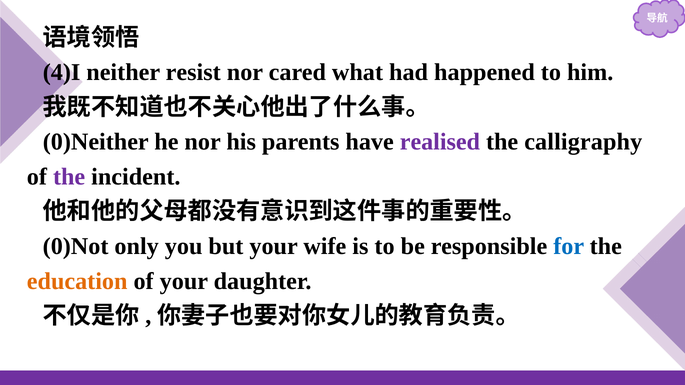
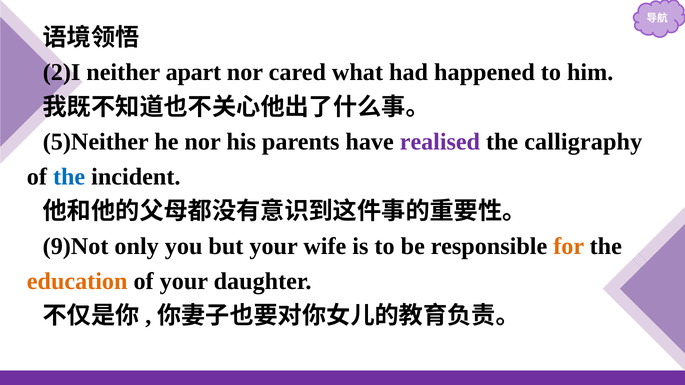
4)I: 4)I -> 2)I (62, 72)
resist: resist -> apart (193, 72)
0)Neither: 0)Neither -> 5)Neither (96, 142)
the colour: purple -> blue (69, 177)
0)Not: 0)Not -> 9)Not (76, 246)
for colour: blue -> orange (569, 246)
